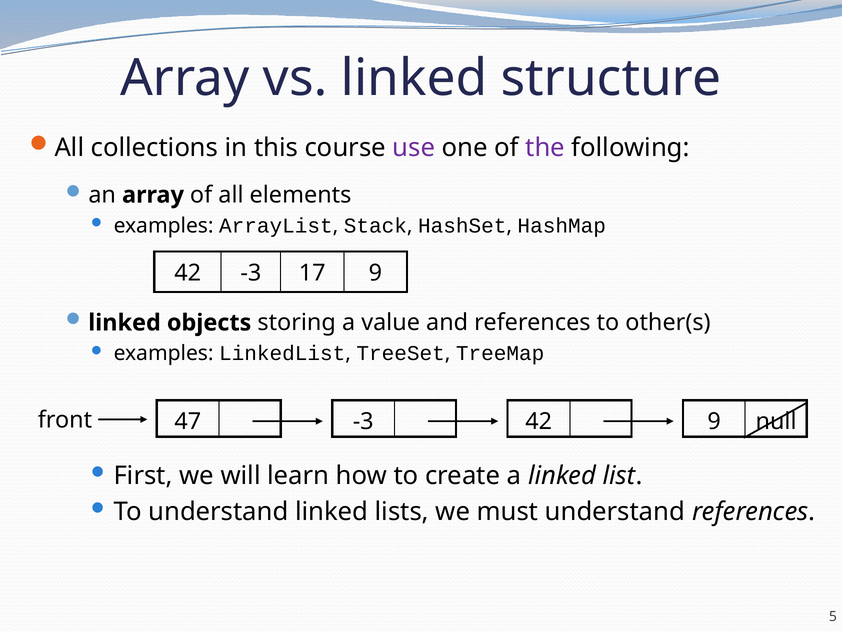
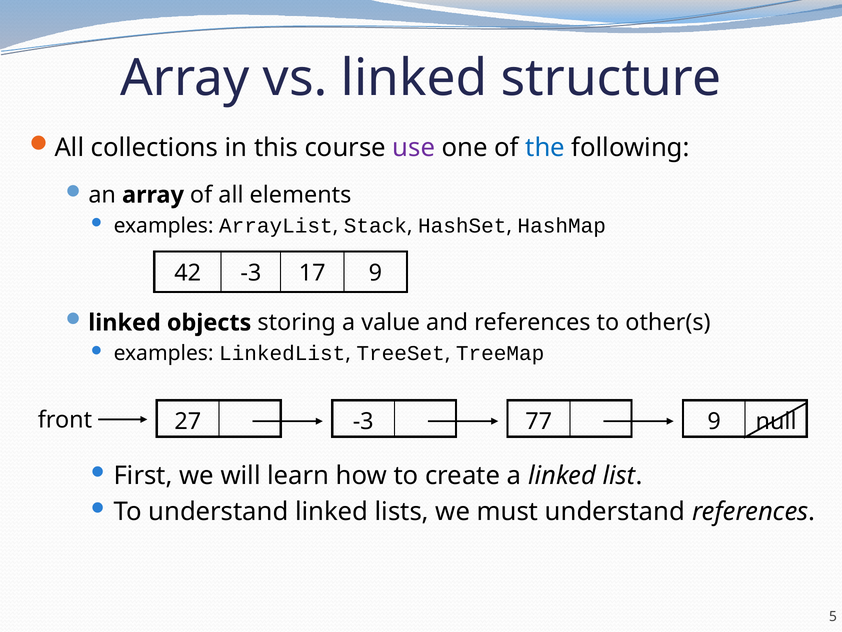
the colour: purple -> blue (545, 148)
47: 47 -> 27 (188, 421)
-3 42: 42 -> 77 (539, 421)
